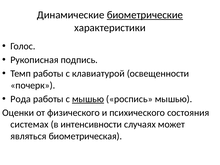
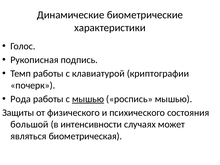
биометрические underline: present -> none (145, 15)
освещенности: освещенности -> криптографии (158, 74)
Оценки: Оценки -> Защиты (18, 113)
системах: системах -> большой (29, 124)
